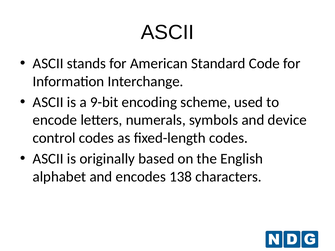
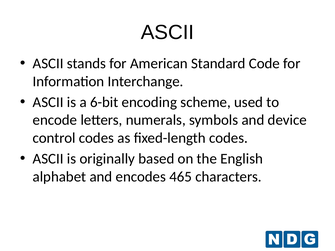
9-bit: 9-bit -> 6-bit (104, 102)
138: 138 -> 465 (181, 177)
